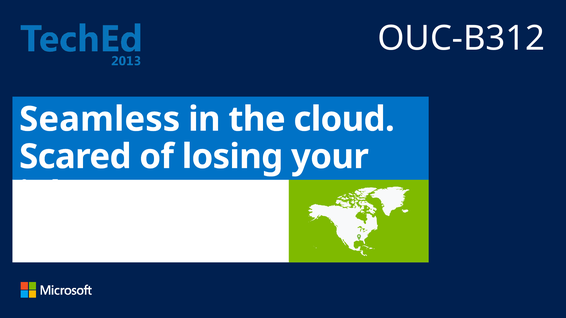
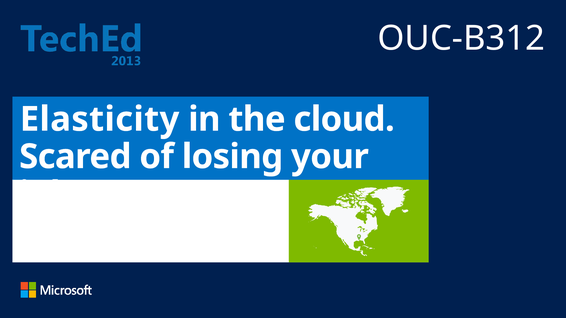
Seamless: Seamless -> Elasticity (100, 119)
